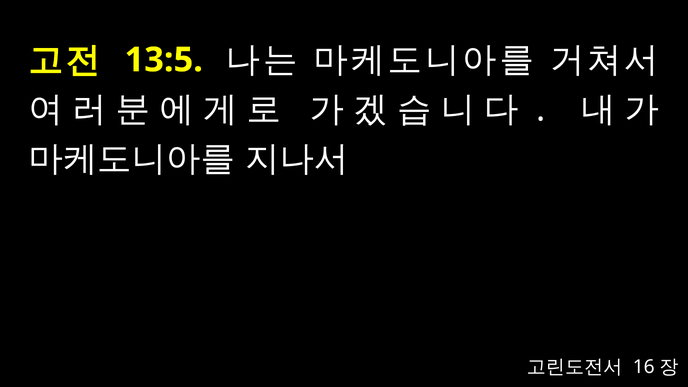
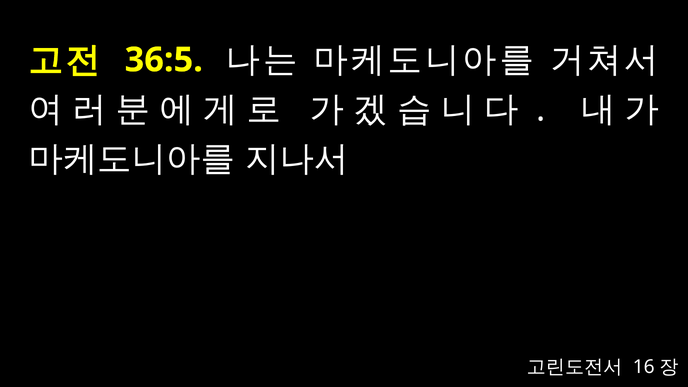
13:5: 13:5 -> 36:5 (164, 60)
